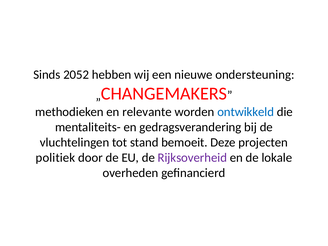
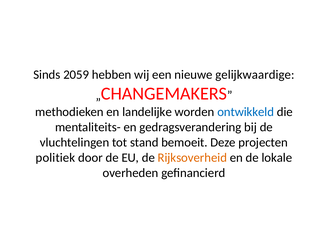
2052: 2052 -> 2059 (76, 75)
ondersteuning: ondersteuning -> gelijkwaardige (255, 75)
relevante: relevante -> landelijke (147, 112)
Rijksoverheid colour: purple -> orange (192, 158)
